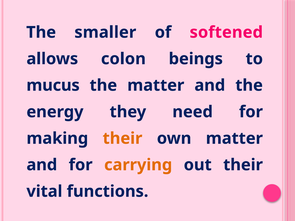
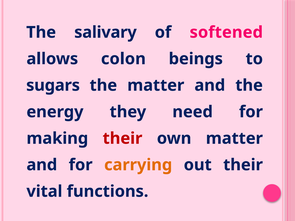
smaller: smaller -> salivary (105, 32)
mucus: mucus -> sugars (53, 85)
their colour: orange -> red (123, 139)
